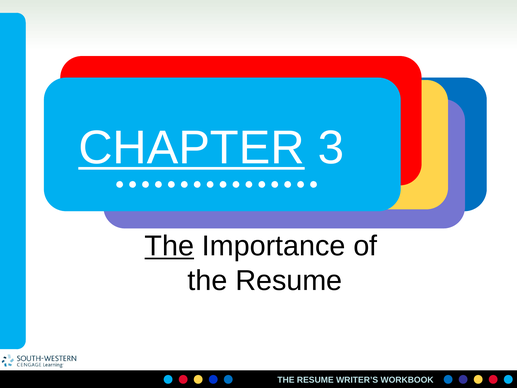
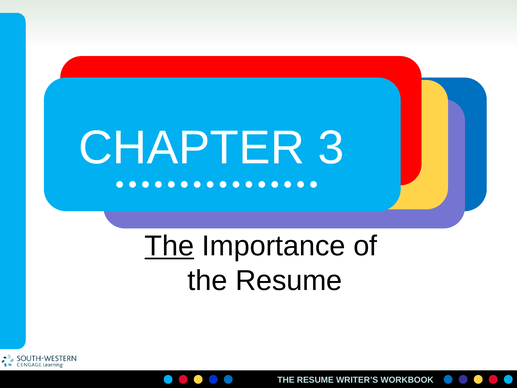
CHAPTER underline: present -> none (191, 148)
